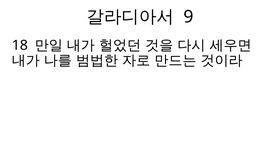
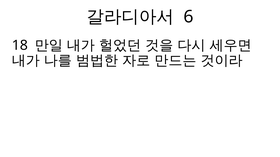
9: 9 -> 6 (188, 17)
